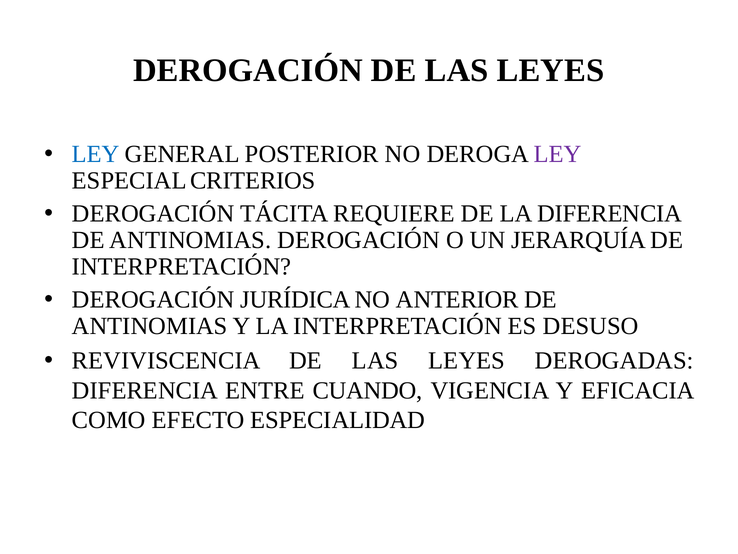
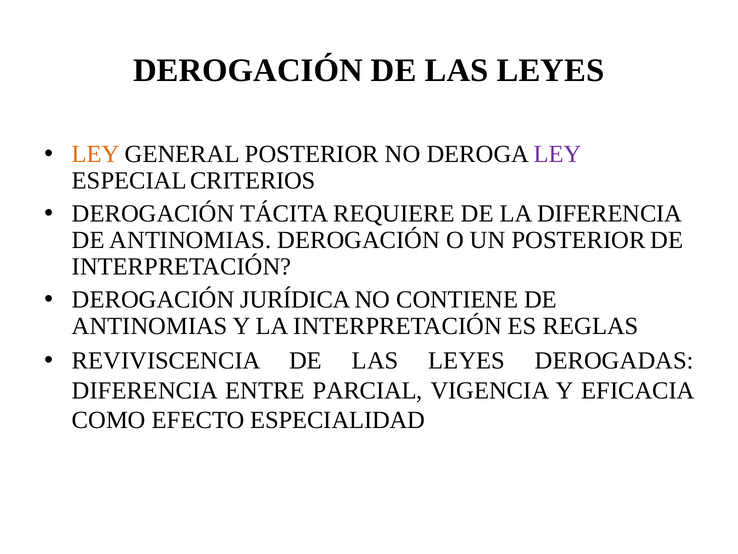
LEY colour: blue -> orange (96, 154)
UN JERARQUÍA: JERARQUÍA -> POSTERIOR (579, 240)
ANTERIOR: ANTERIOR -> CONTIENE (457, 299)
DESUSO: DESUSO -> REGLAS (591, 326)
CUANDO: CUANDO -> PARCIAL (368, 390)
